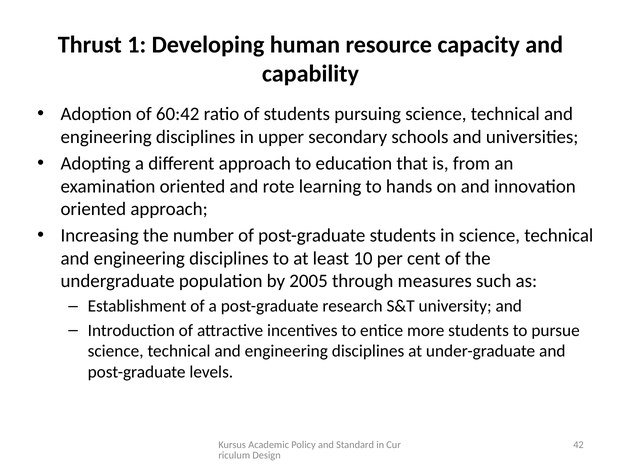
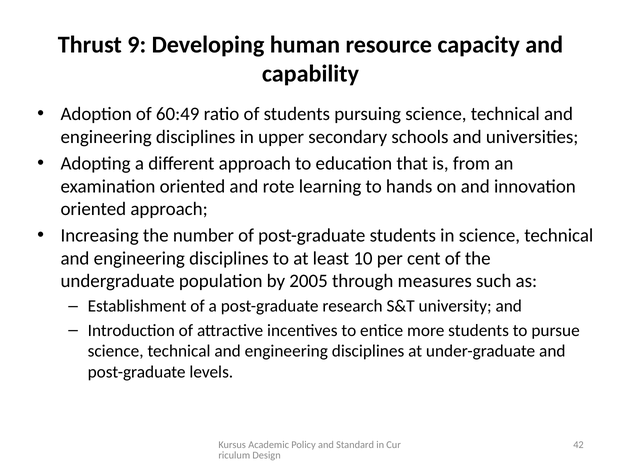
1: 1 -> 9 (137, 45)
60:42: 60:42 -> 60:49 (178, 114)
